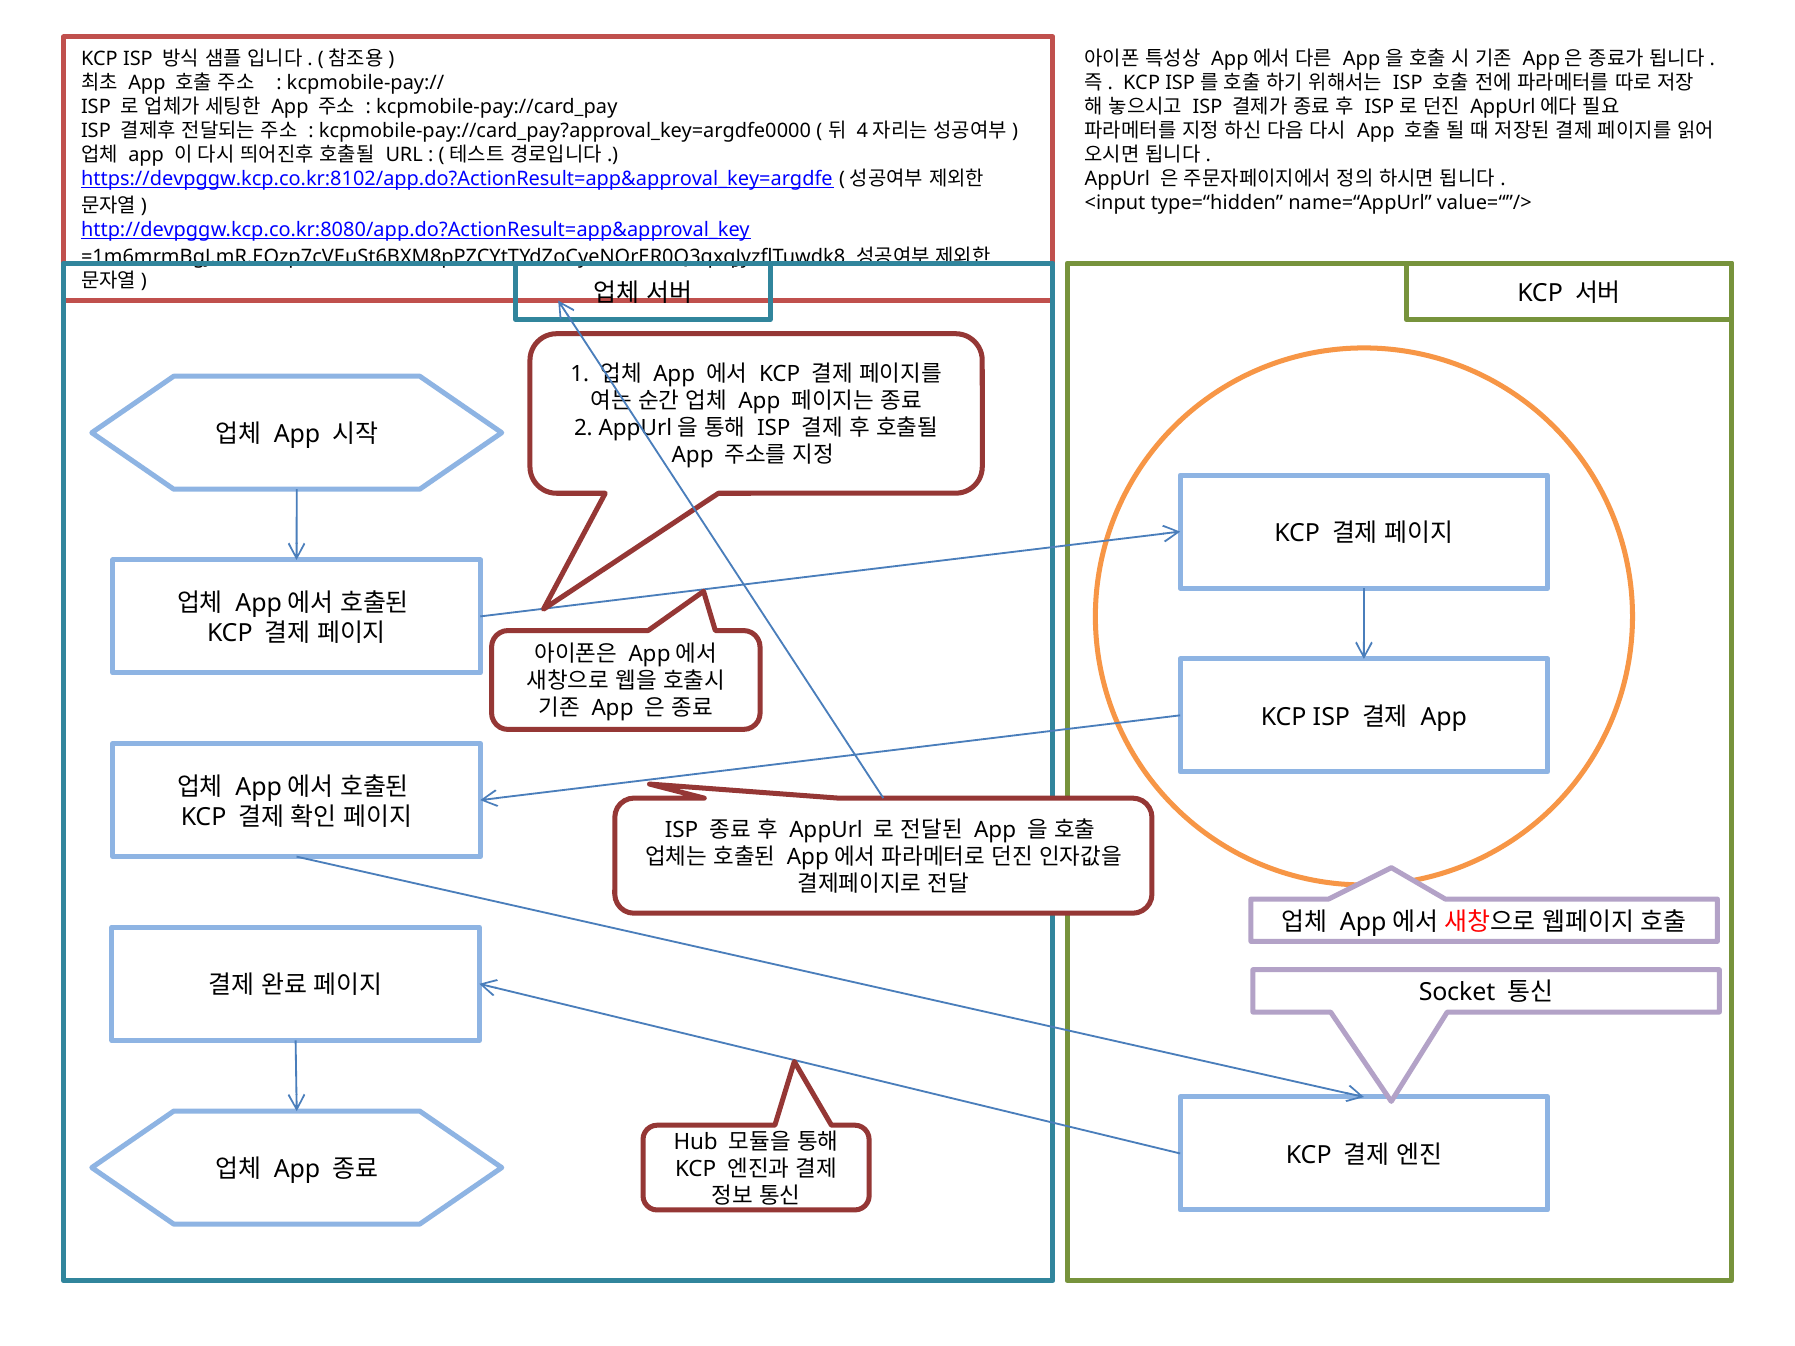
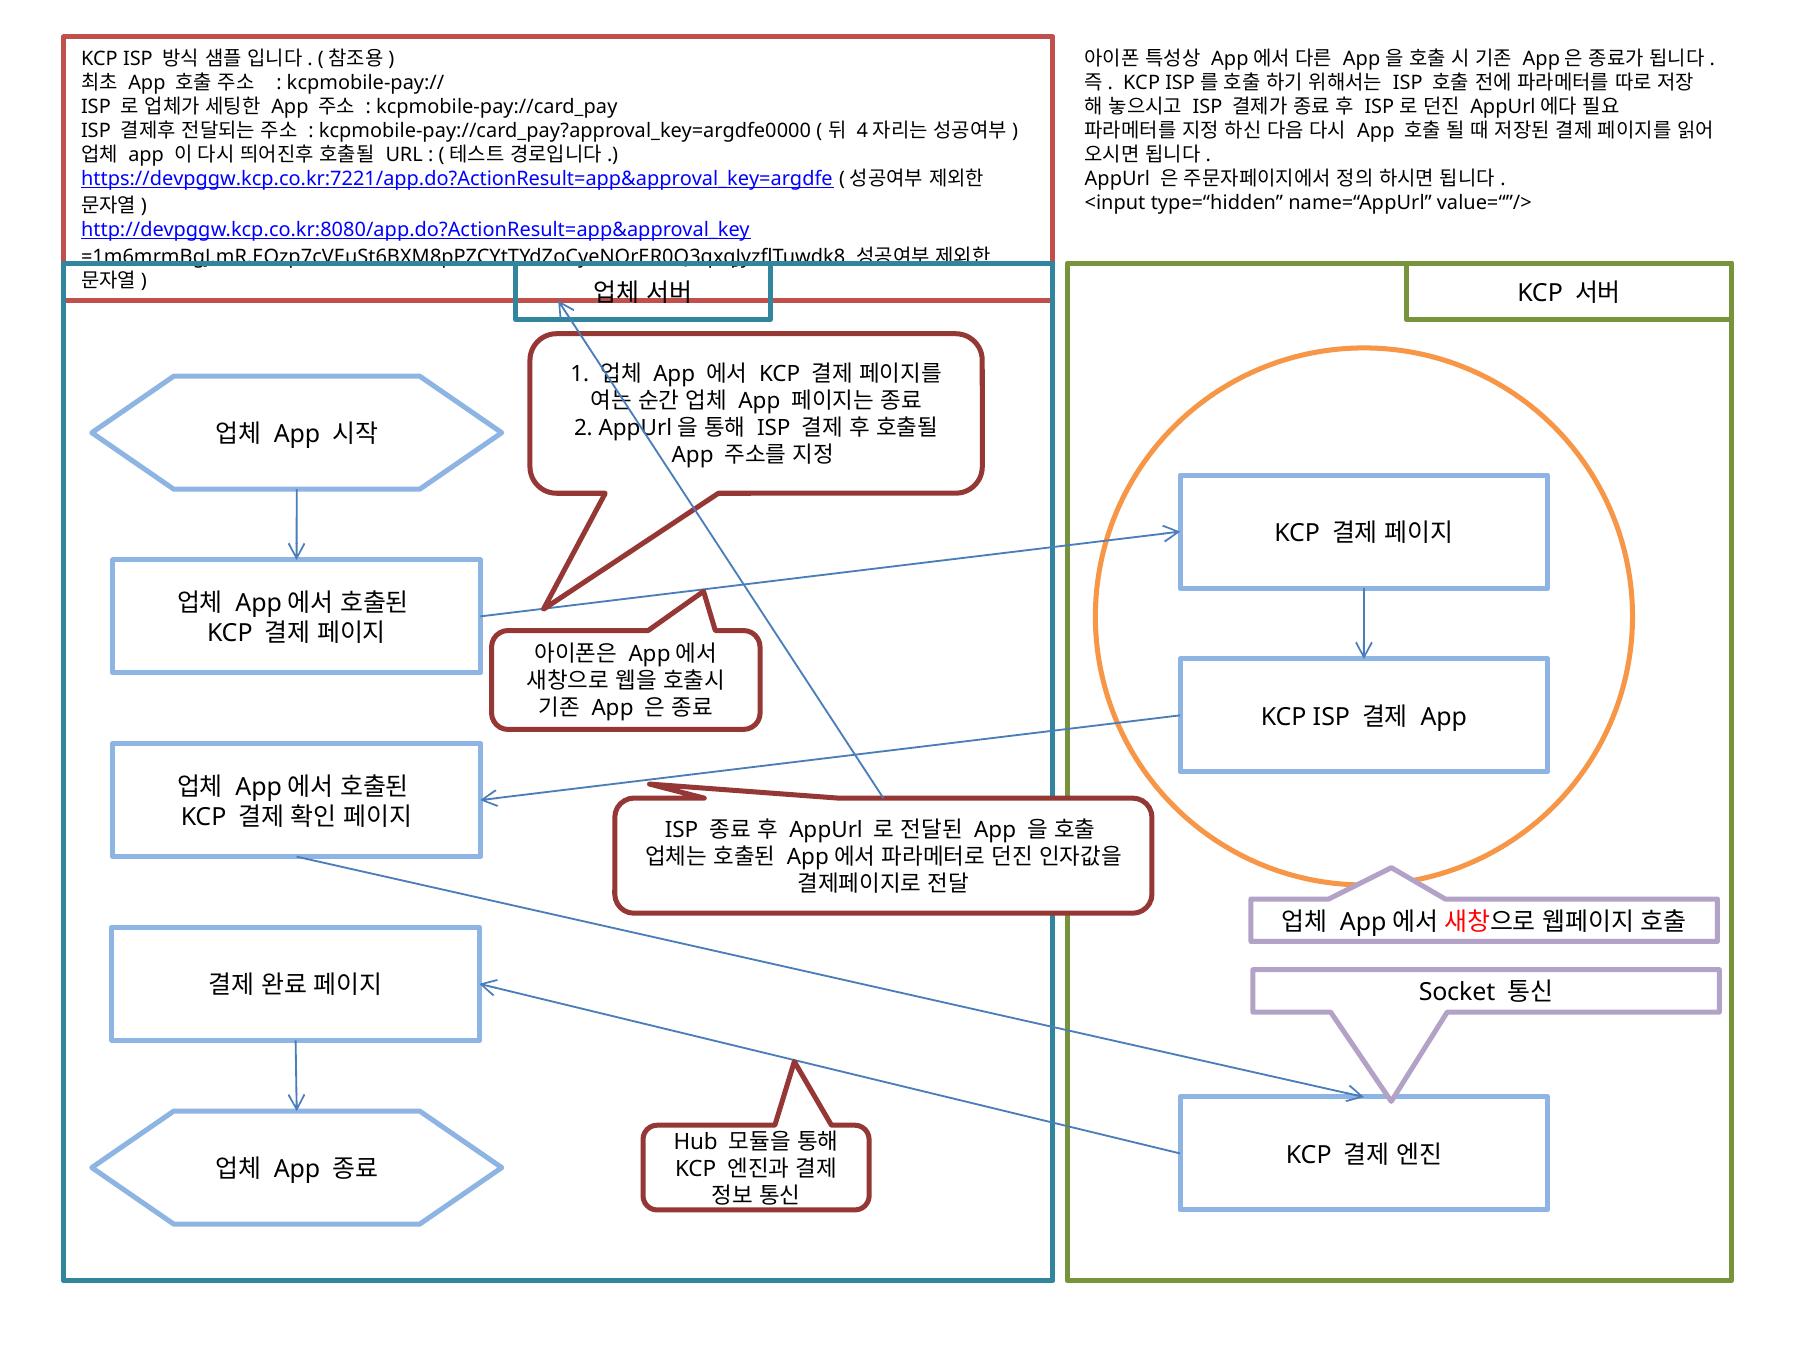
https://devpggw.kcp.co.kr:8102/app.do?ActionResult=app&approval_key=argdfe: https://devpggw.kcp.co.kr:8102/app.do?ActionResult=app&approval_key=argdfe -> https://devpggw.kcp.co.kr:7221/app.do?ActionResult=app&approval_key=argdfe (457, 179)
